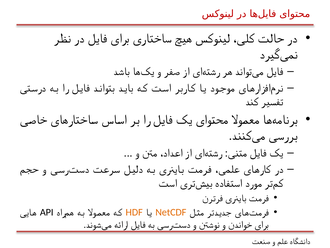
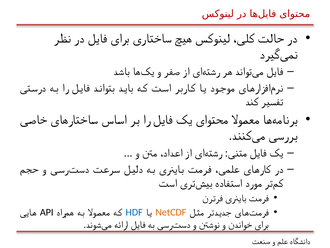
HDF colour: orange -> blue (134, 212)
